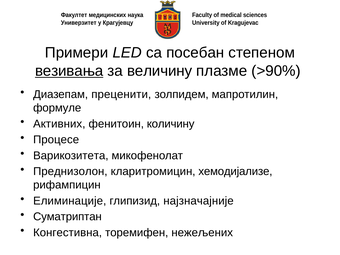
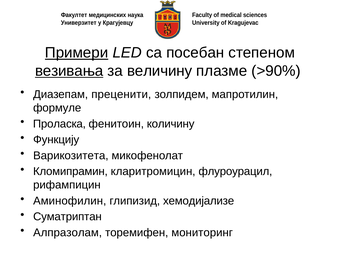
Примери underline: none -> present (77, 53)
Активних: Активних -> Проласка (59, 124)
Процесе: Процесе -> Функцију (56, 140)
Преднизолон: Преднизолон -> Кломипрамин (70, 171)
хемодијализе: хемодијализе -> флуроурацил (235, 171)
Елиминације: Елиминације -> Аминофилин (70, 201)
најзначајније: најзначајније -> хемодијализе (199, 201)
Конгестивна: Конгестивна -> Алпразолам (68, 233)
нежељених: нежељених -> мониторинг (202, 233)
